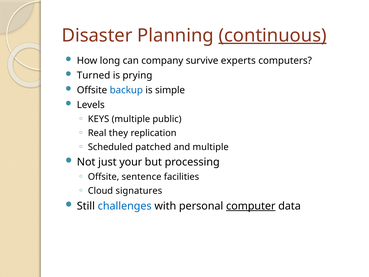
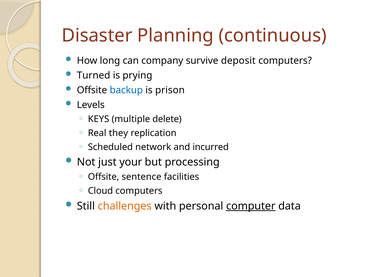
continuous underline: present -> none (273, 35)
experts: experts -> deposit (238, 61)
simple: simple -> prison (170, 90)
public: public -> delete (167, 119)
patched: patched -> network (153, 147)
and multiple: multiple -> incurred (211, 147)
Cloud signatures: signatures -> computers (139, 191)
challenges colour: blue -> orange (125, 206)
